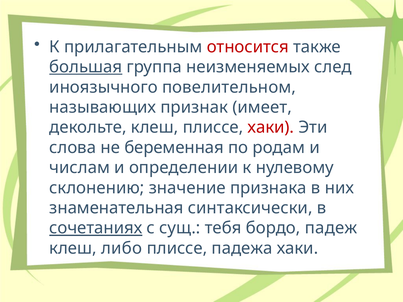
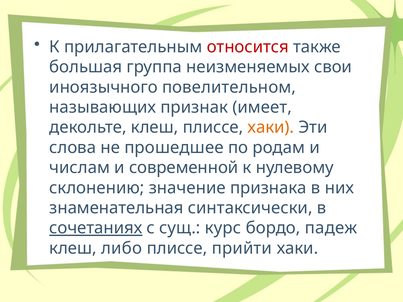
большая underline: present -> none (86, 67)
след: след -> свои (333, 67)
хаки colour: red -> orange (271, 128)
беременная: беременная -> прошедшее (174, 148)
определении: определении -> современной (184, 168)
тебя: тебя -> курс (223, 228)
падежа: падежа -> прийти (242, 248)
